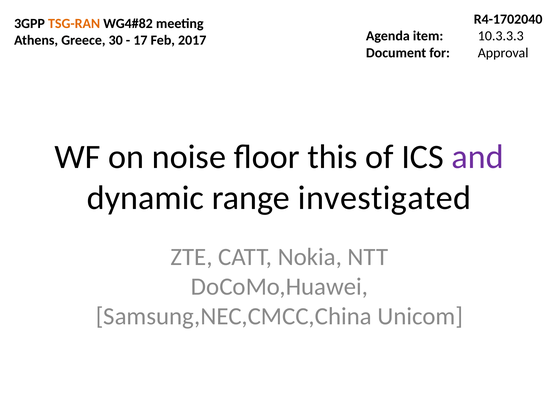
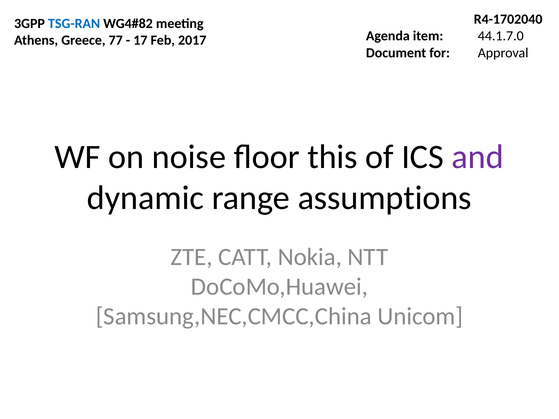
TSG-RAN colour: orange -> blue (74, 24)
10.3.3.3: 10.3.3.3 -> 44.1.7.0 (501, 36)
30: 30 -> 77 (116, 40)
investigated: investigated -> assumptions (385, 198)
